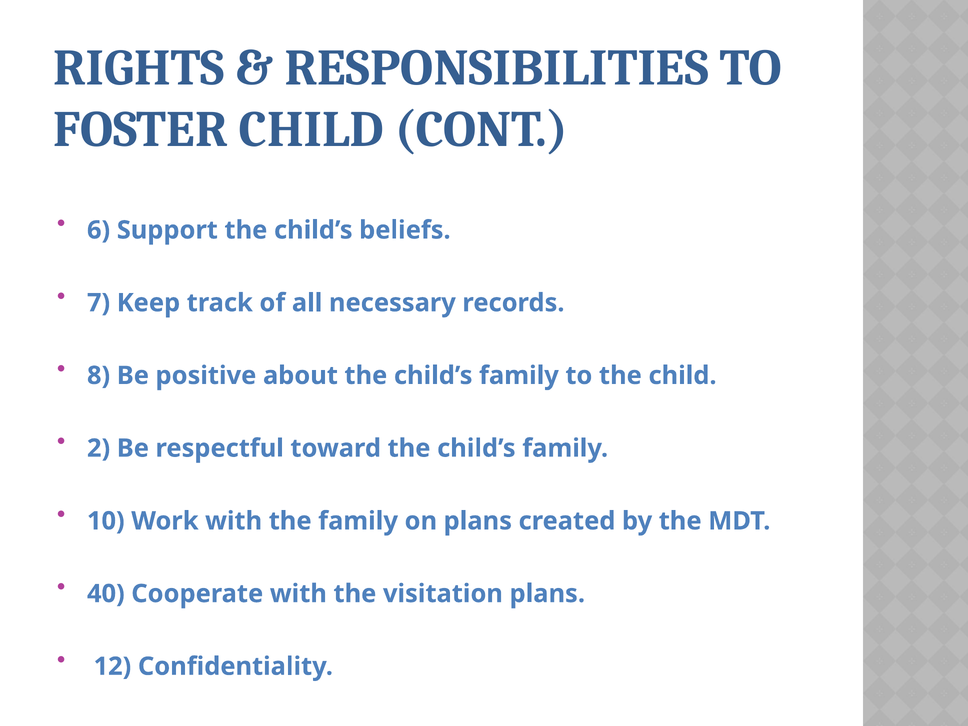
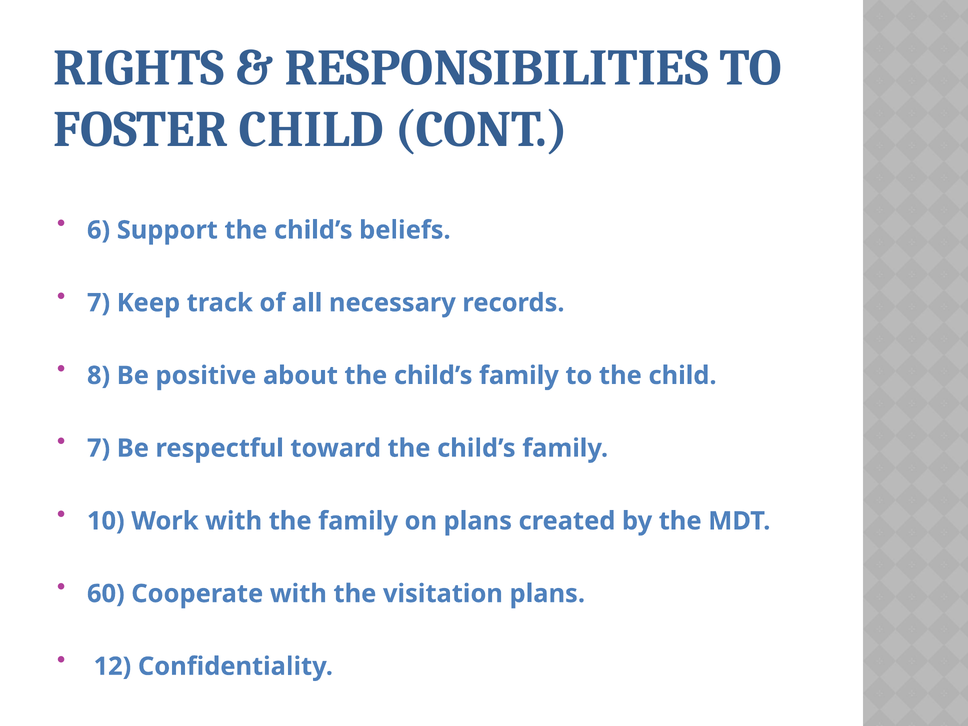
2: 2 -> 7 (99, 448)
40: 40 -> 60 (106, 594)
